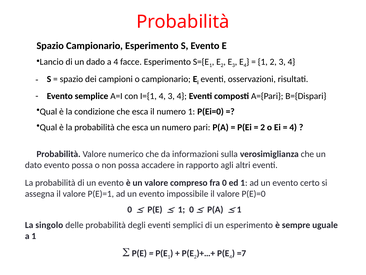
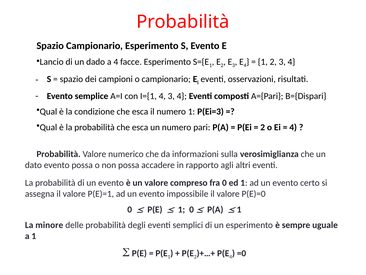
P(Ei=0: P(Ei=0 -> P(Ei=3 (211, 111)
singolo: singolo -> minore (49, 225)
=7: =7 -> =0 (241, 253)
